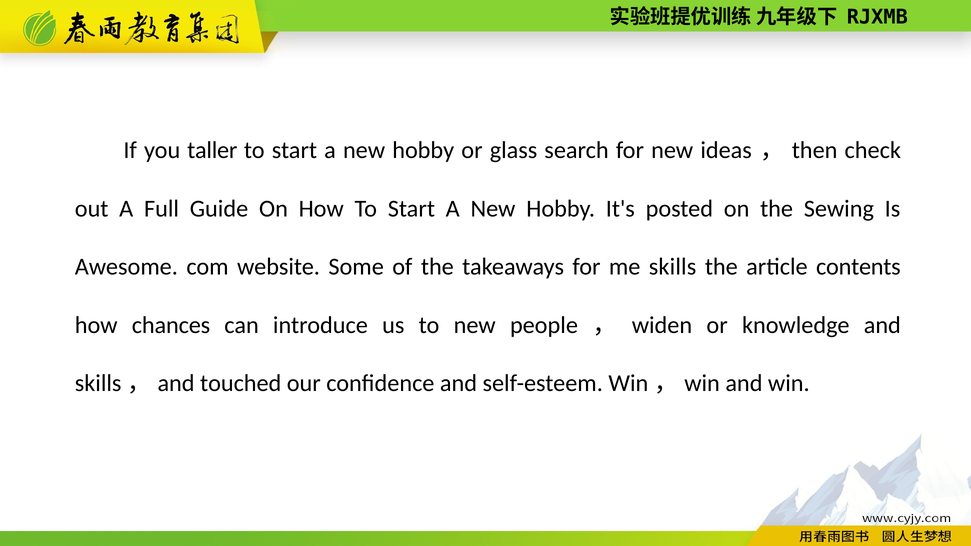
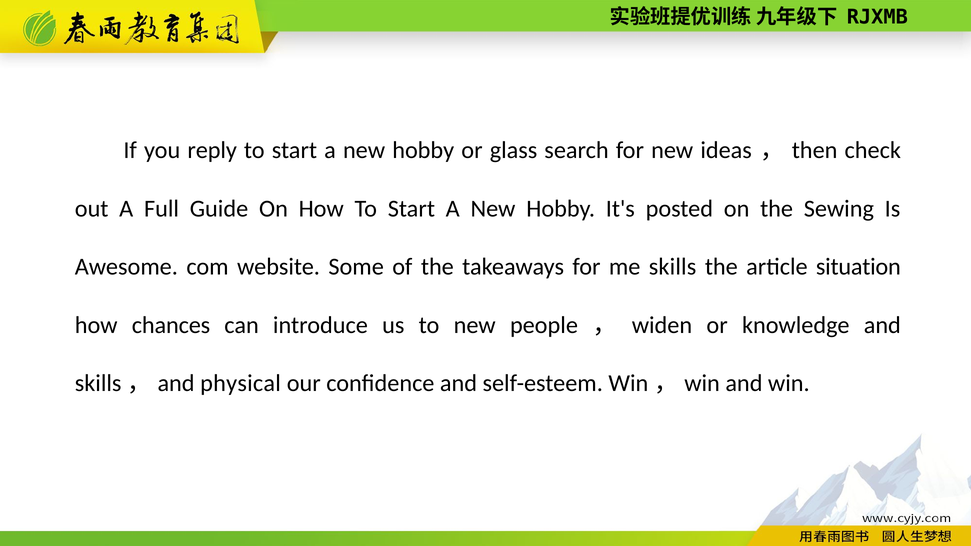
taller: taller -> reply (212, 150)
contents: contents -> situation (858, 267)
touched: touched -> physical (241, 383)
